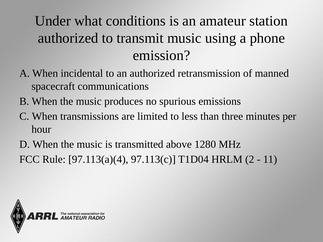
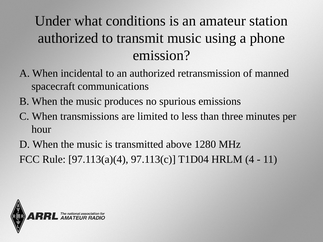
2: 2 -> 4 (250, 160)
